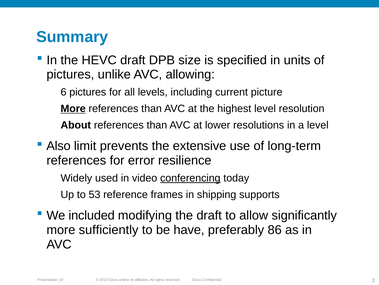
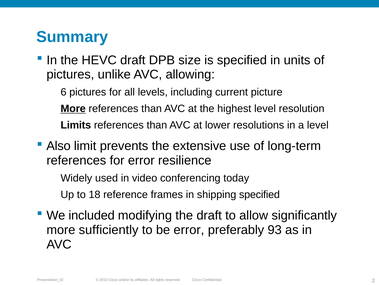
About: About -> Limits (76, 125)
conferencing underline: present -> none (190, 178)
53: 53 -> 18 (95, 194)
shipping supports: supports -> specified (259, 194)
be have: have -> error (189, 229)
86: 86 -> 93 (275, 229)
